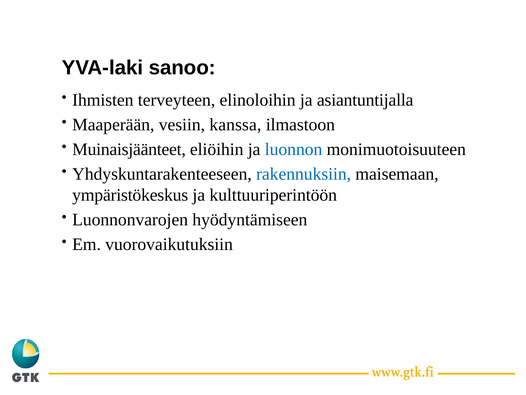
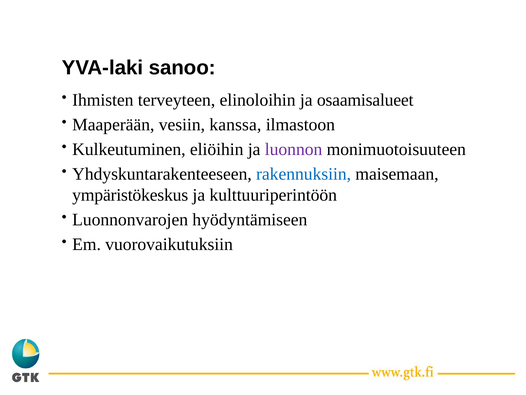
asiantuntijalla: asiantuntijalla -> osaamisalueet (365, 100)
Muinaisjäänteet: Muinaisjäänteet -> Kulkeutuminen (129, 149)
luonnon colour: blue -> purple (294, 149)
